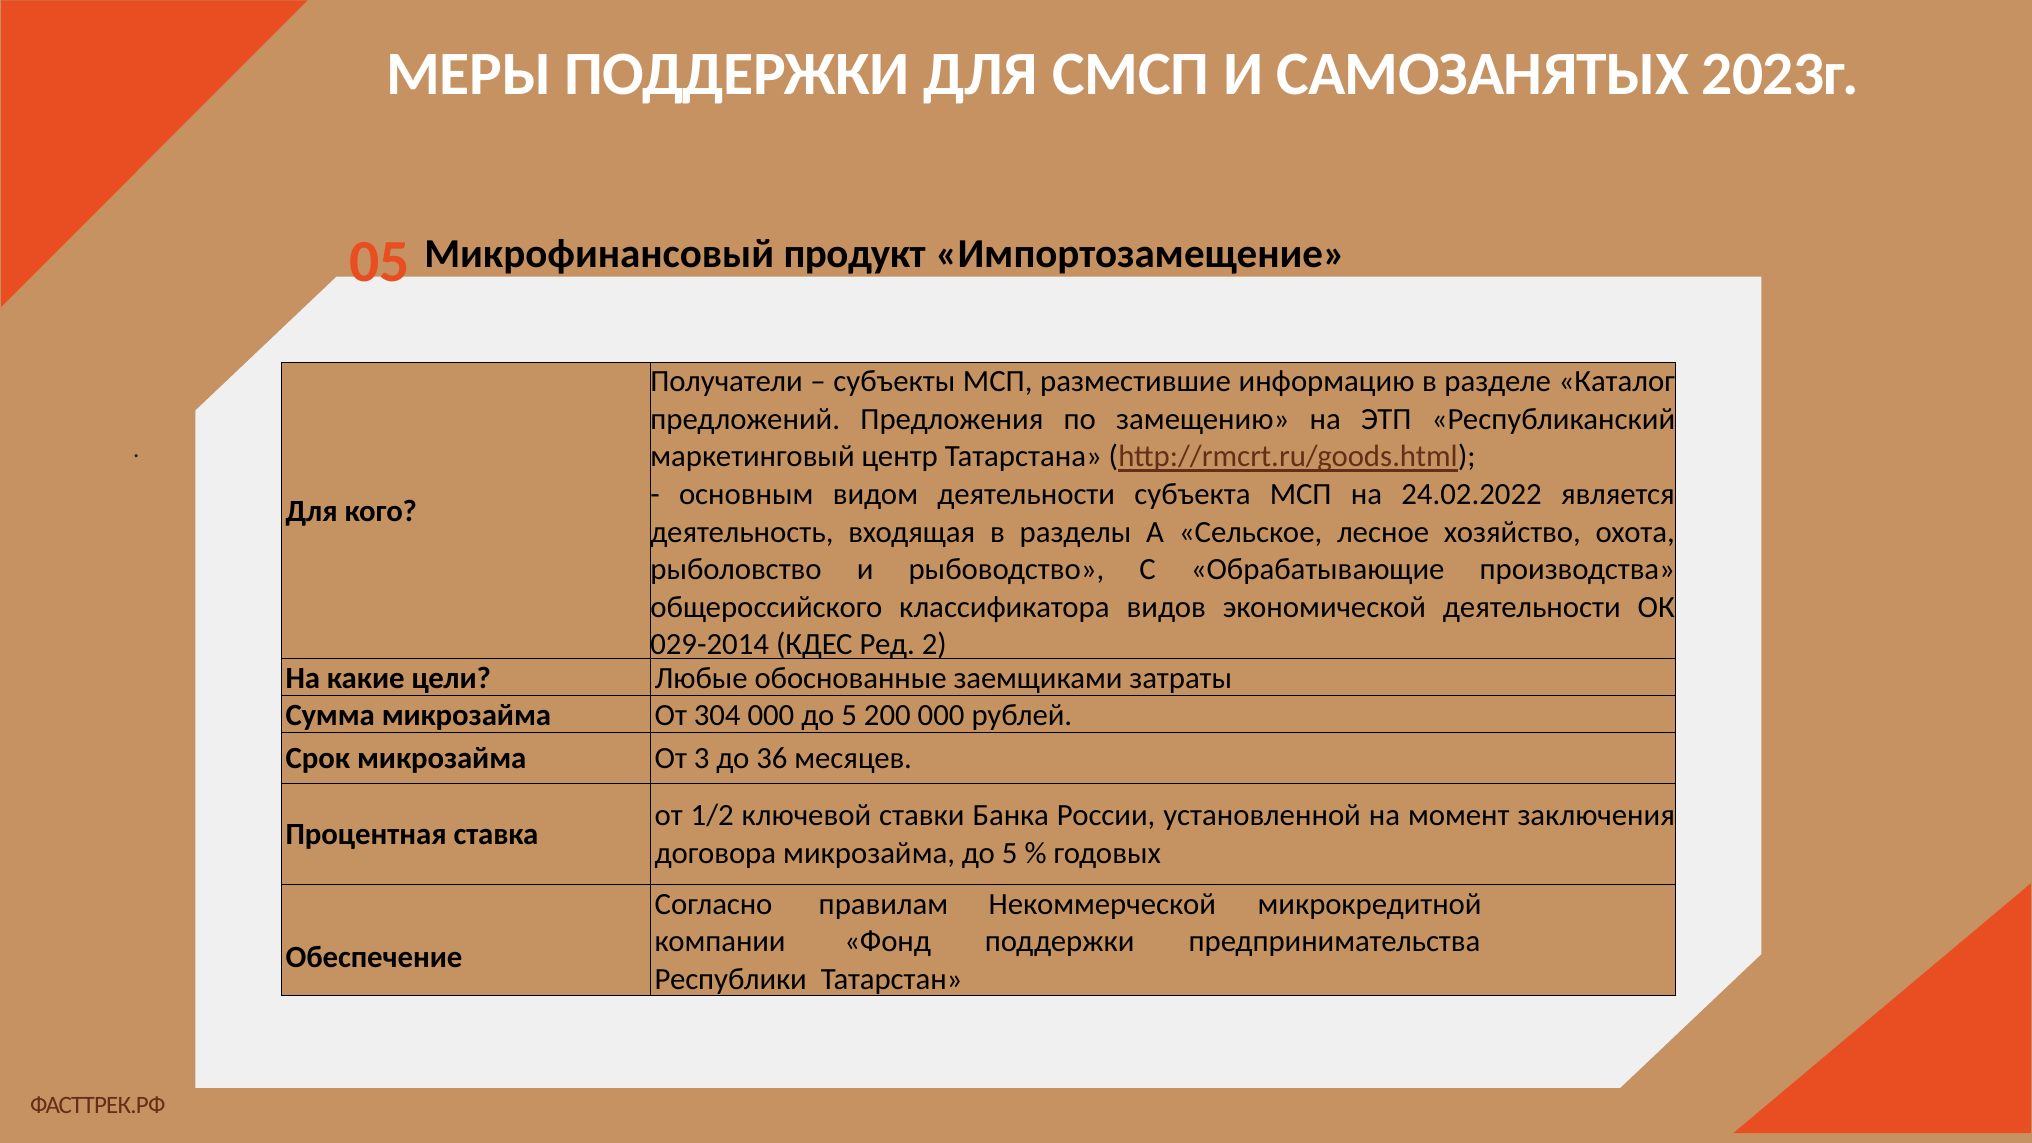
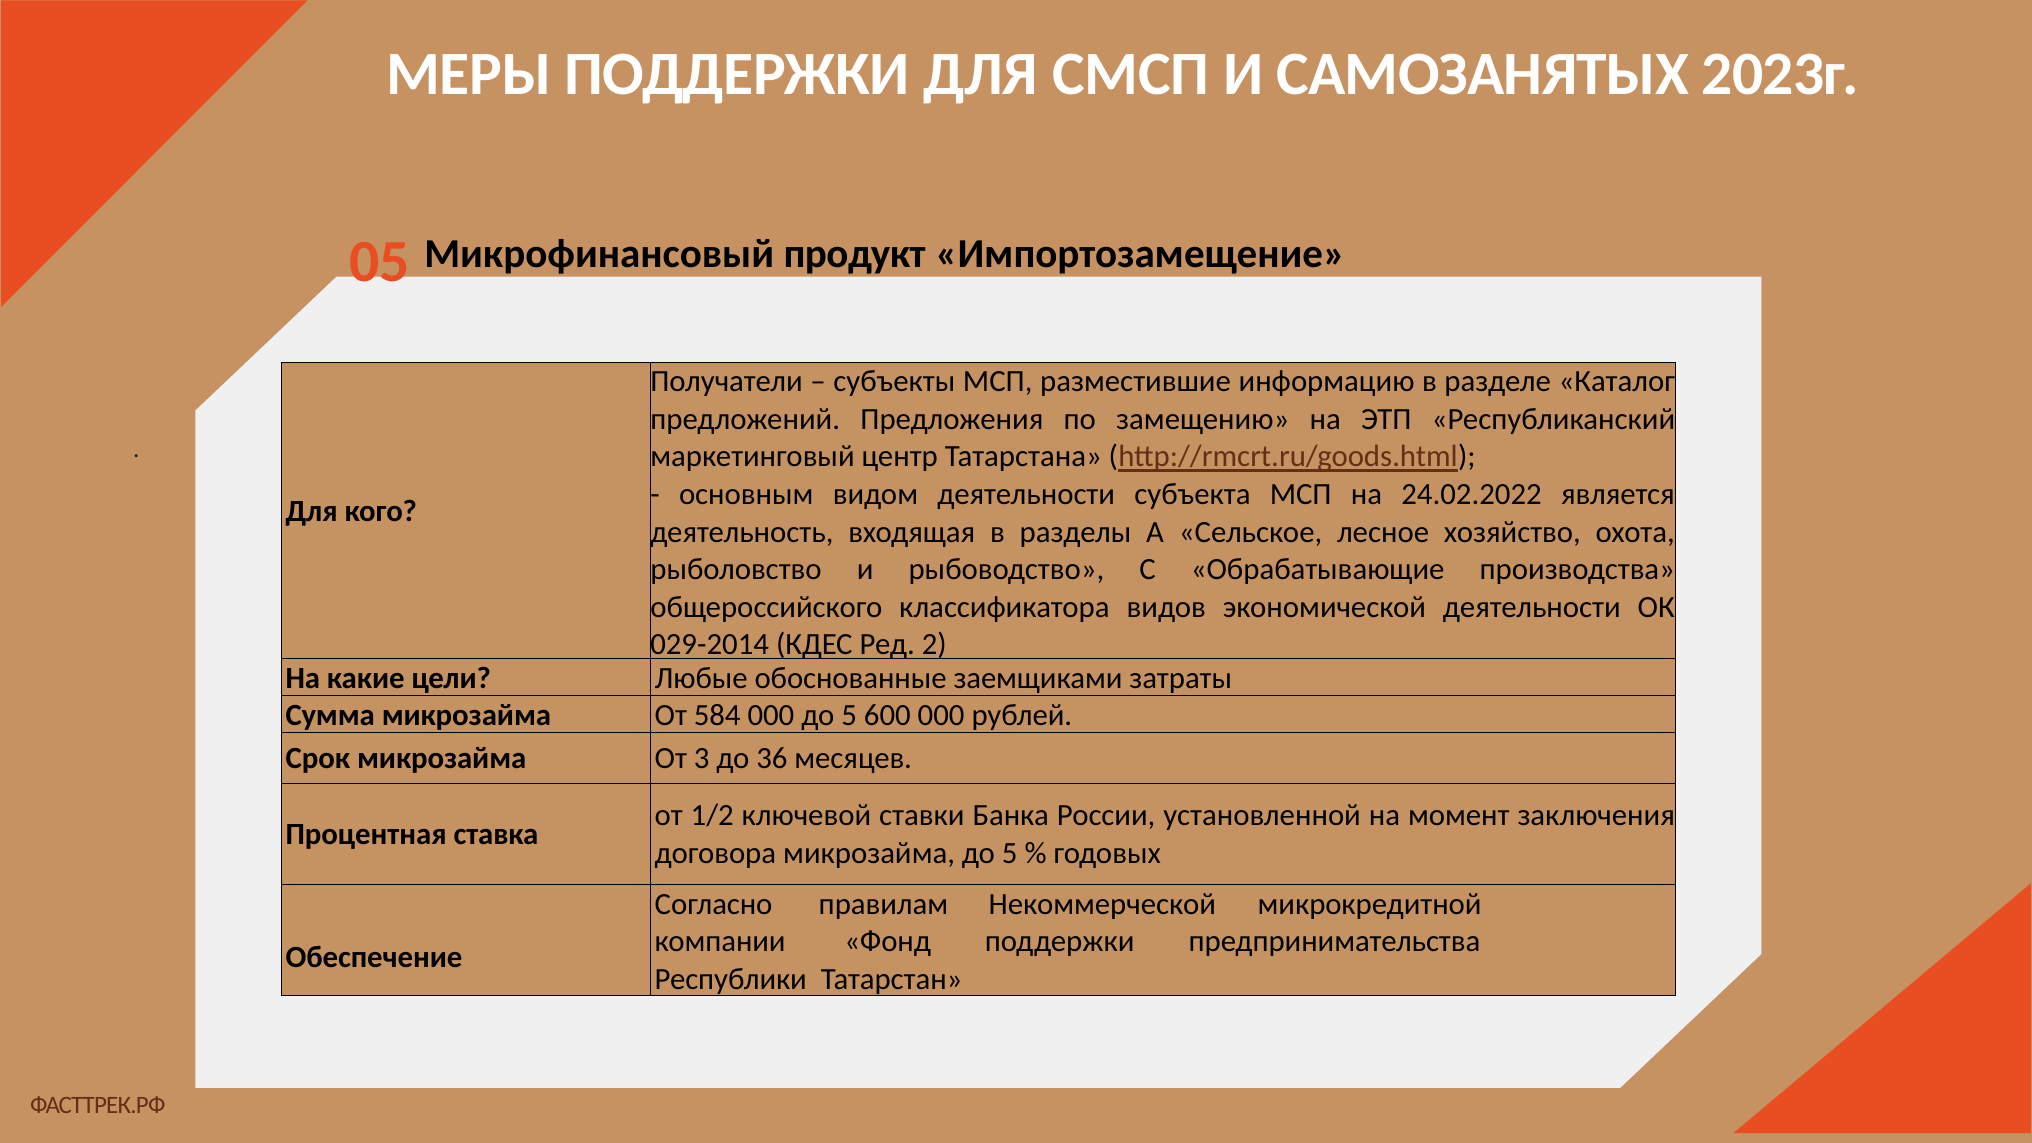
304: 304 -> 584 (717, 715)
200: 200 -> 600 (887, 715)
